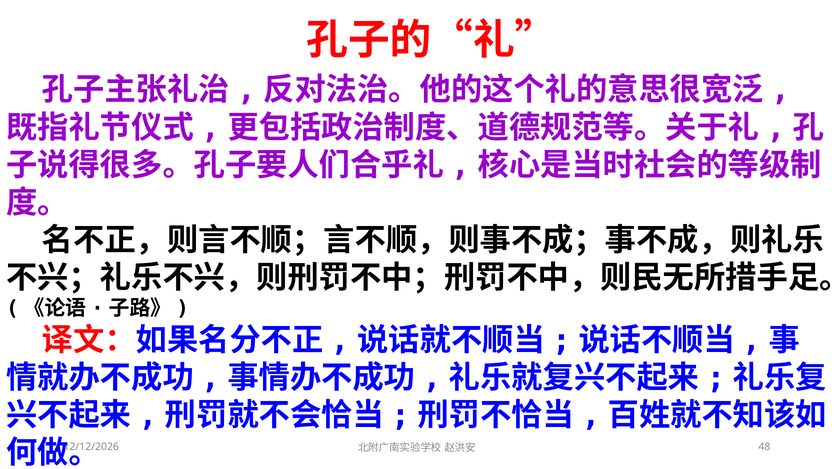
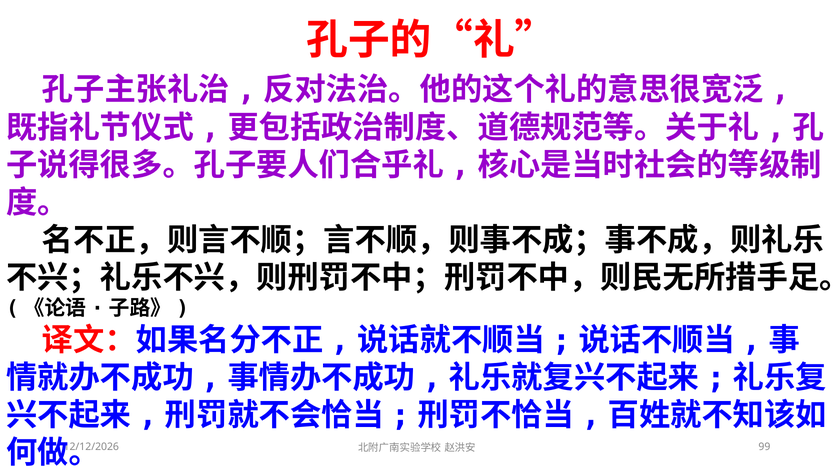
48: 48 -> 99 (764, 447)
